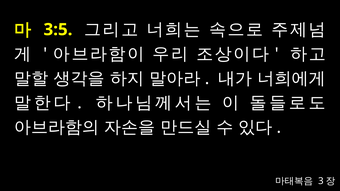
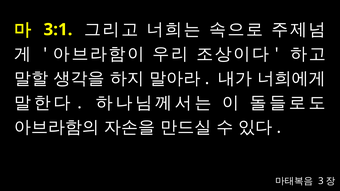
3:5: 3:5 -> 3:1 (58, 30)
